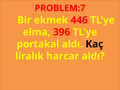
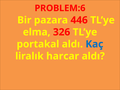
PROBLEM:7: PROBLEM:7 -> PROBLEM:6 (60, 8)
ekmek: ekmek -> pazara (51, 20)
396: 396 -> 326 (62, 32)
Kaç colour: black -> blue (94, 44)
